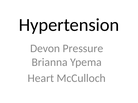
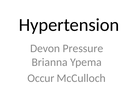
Heart: Heart -> Occur (41, 79)
